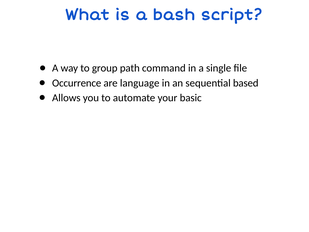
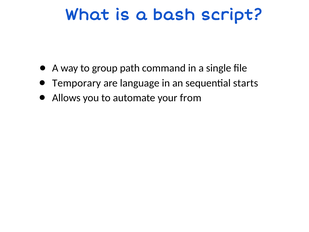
Occurrence: Occurrence -> Temporary (77, 83)
based: based -> starts (246, 83)
basic: basic -> from (191, 98)
